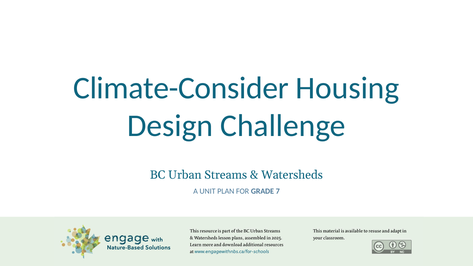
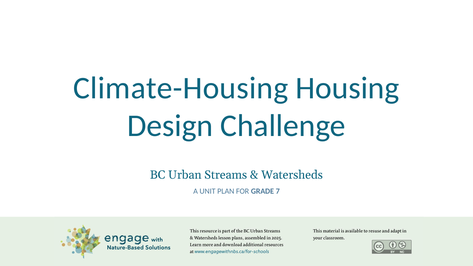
Climate-Consider: Climate-Consider -> Climate-Housing (181, 88)
